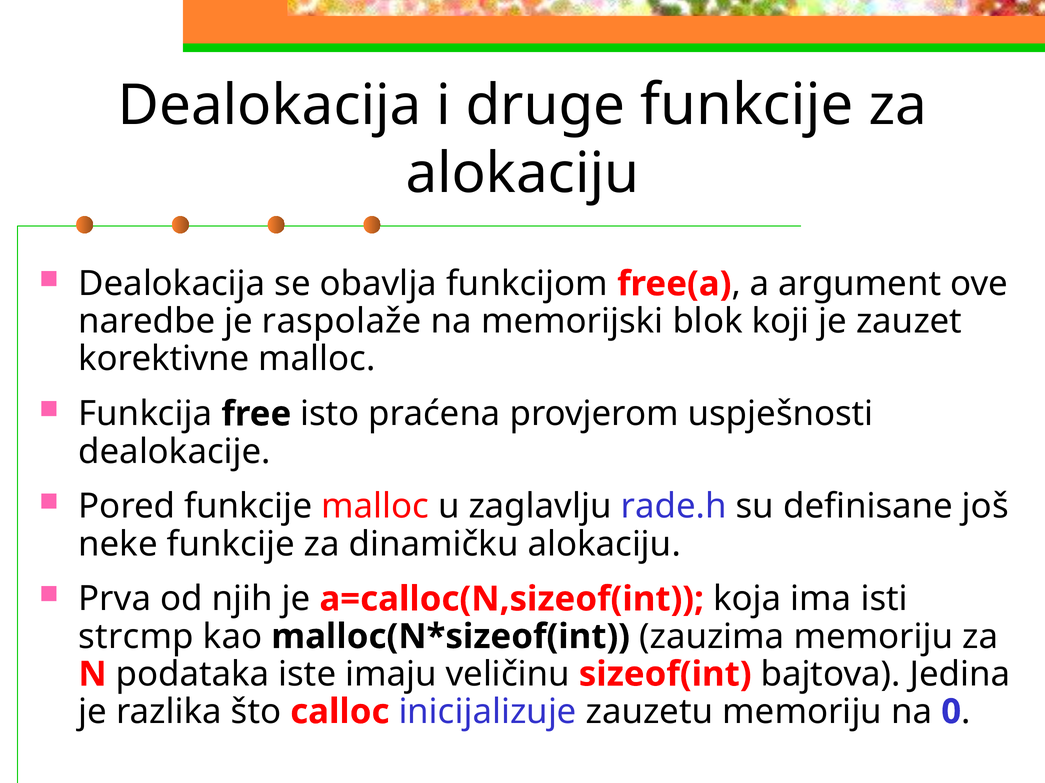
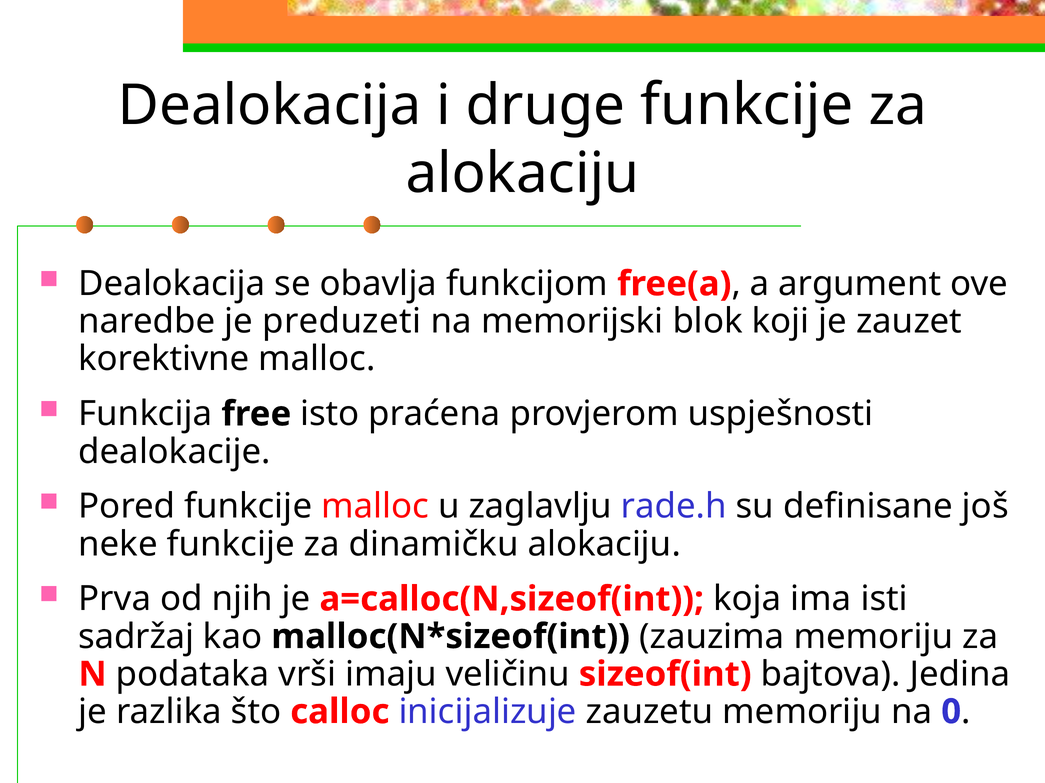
raspolaže: raspolaže -> preduzeti (342, 322)
strcmp: strcmp -> sadržaj (136, 637)
iste: iste -> vrši (307, 675)
